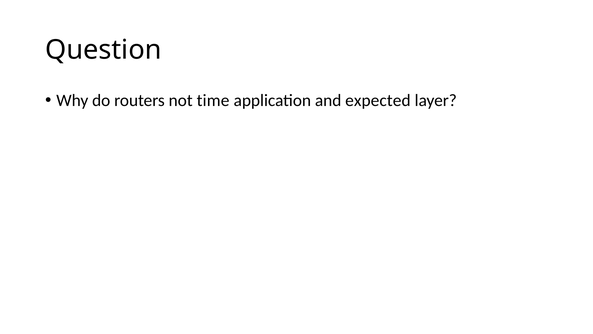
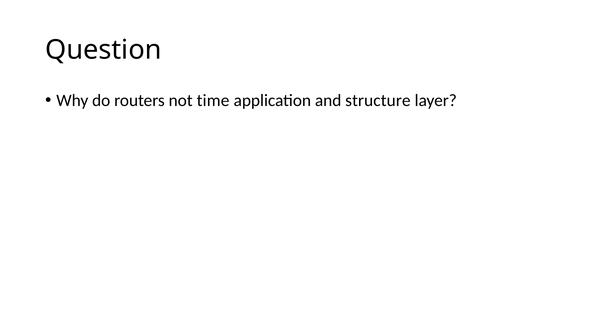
expected: expected -> structure (378, 100)
